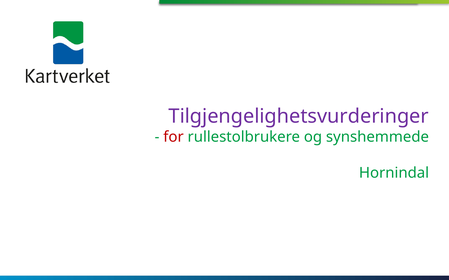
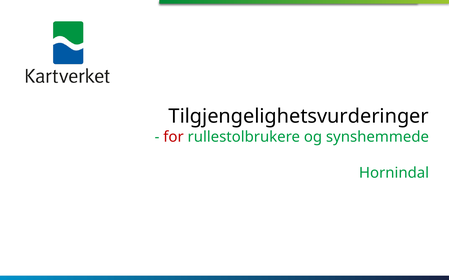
Tilgjengelighetsvurderinger colour: purple -> black (299, 117)
